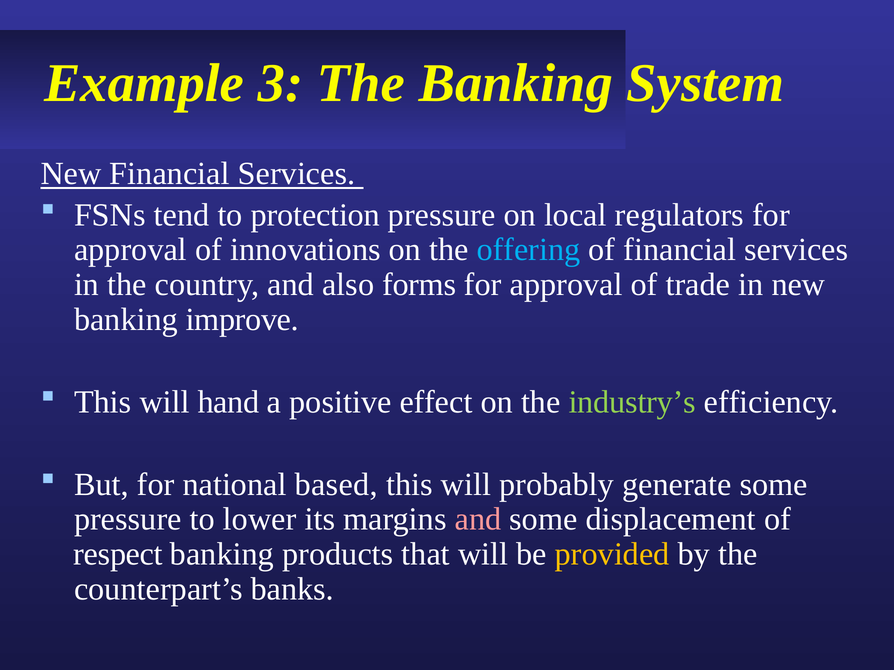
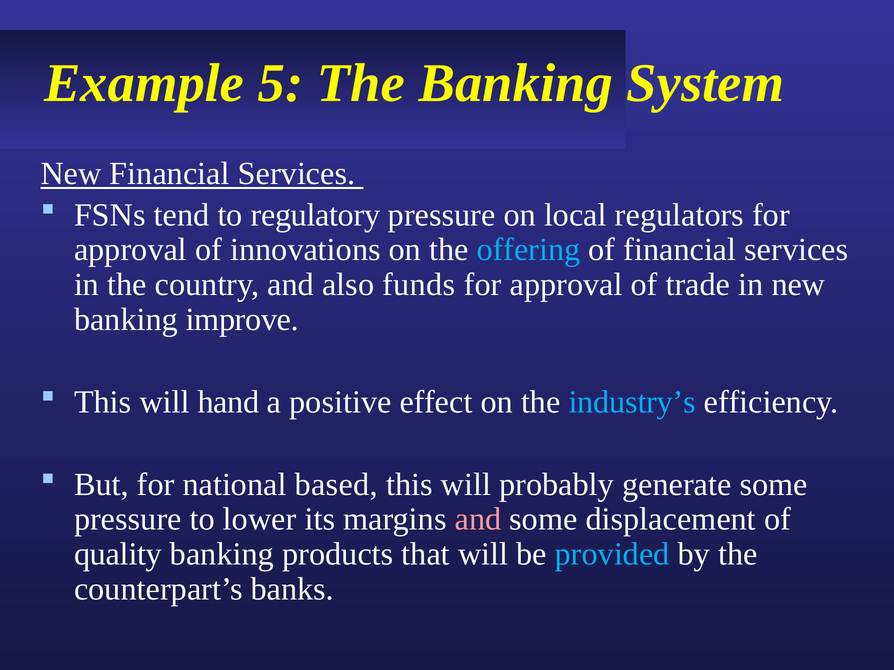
3: 3 -> 5 (281, 83)
protection: protection -> regulatory (315, 215)
forms: forms -> funds (419, 285)
industry’s colour: light green -> light blue (632, 402)
respect: respect -> quality (118, 554)
provided colour: yellow -> light blue (612, 554)
